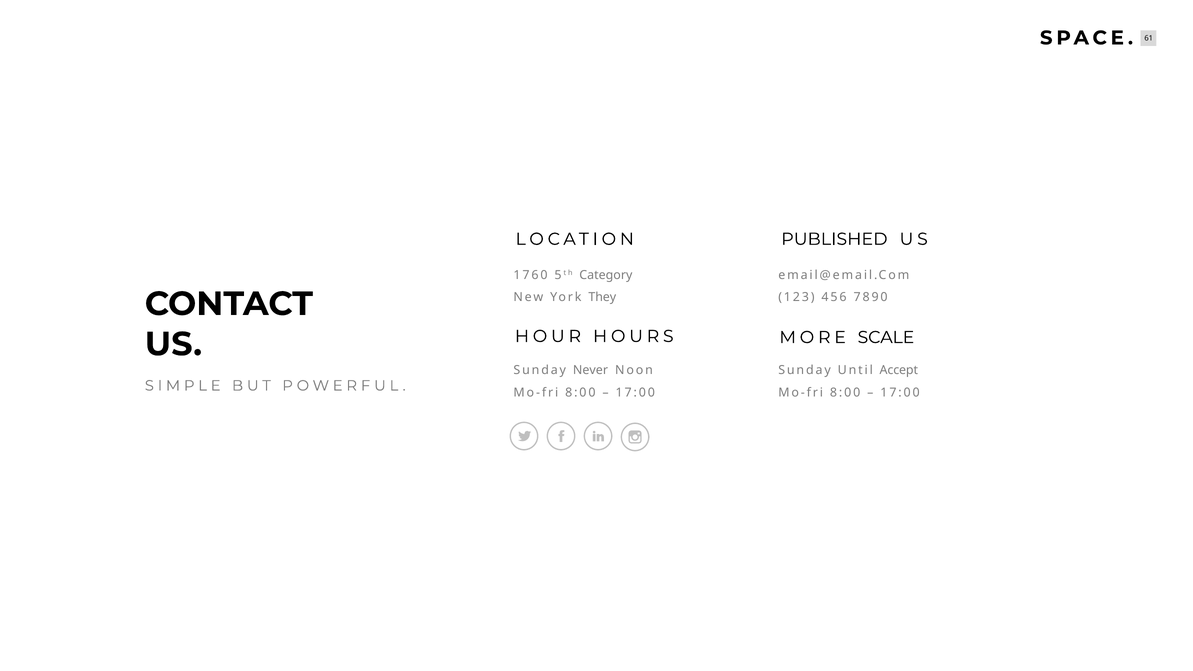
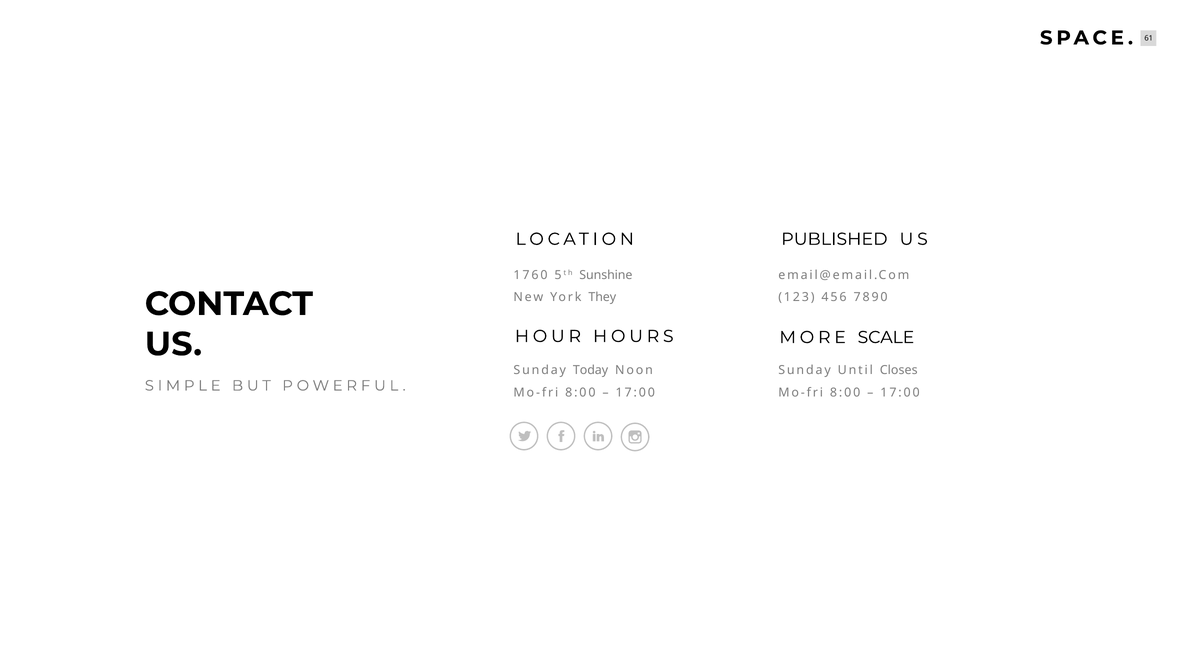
Category: Category -> Sunshine (606, 275)
Never: Never -> Today (591, 370)
Accept: Accept -> Closes (899, 370)
